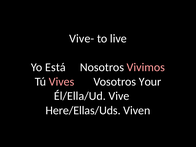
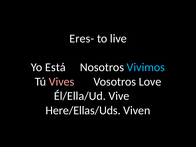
Vive-: Vive- -> Eres- (82, 39)
Vivimos colour: pink -> light blue (146, 67)
Your: Your -> Love (150, 82)
